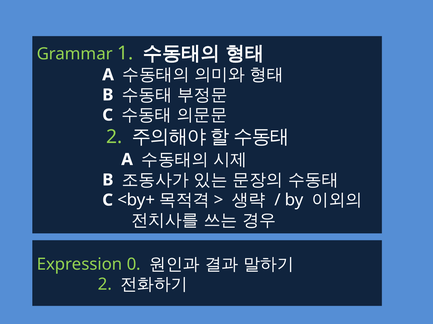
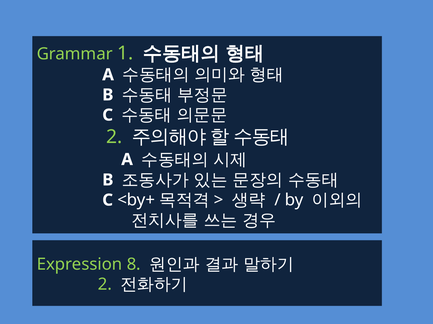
0: 0 -> 8 (134, 265)
